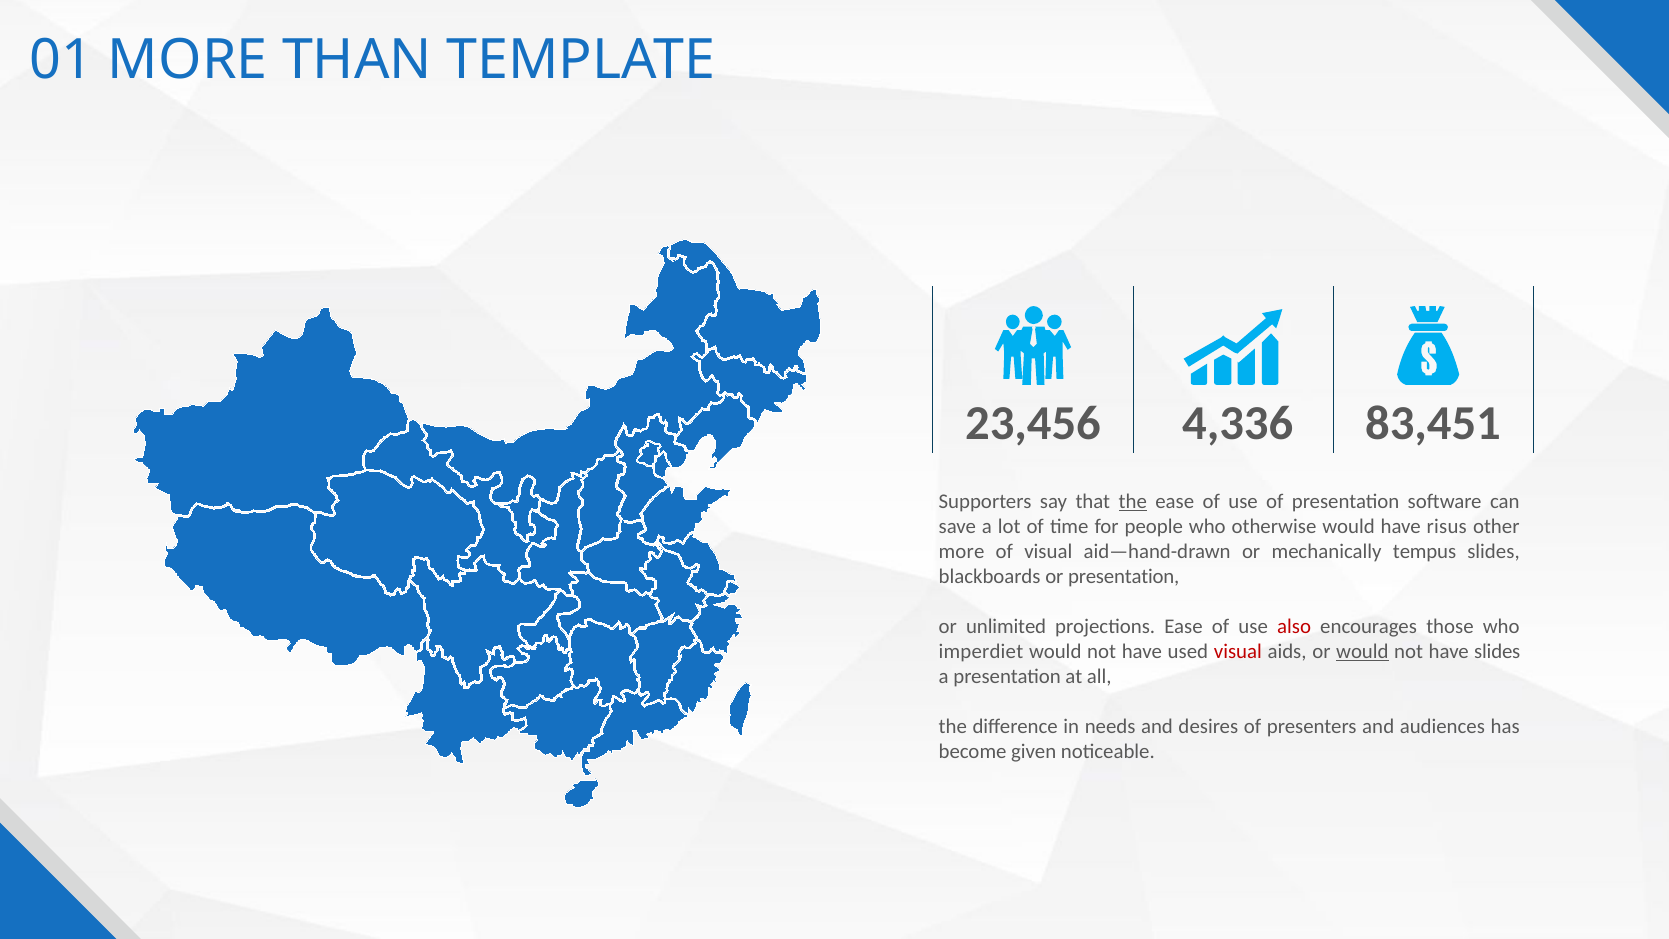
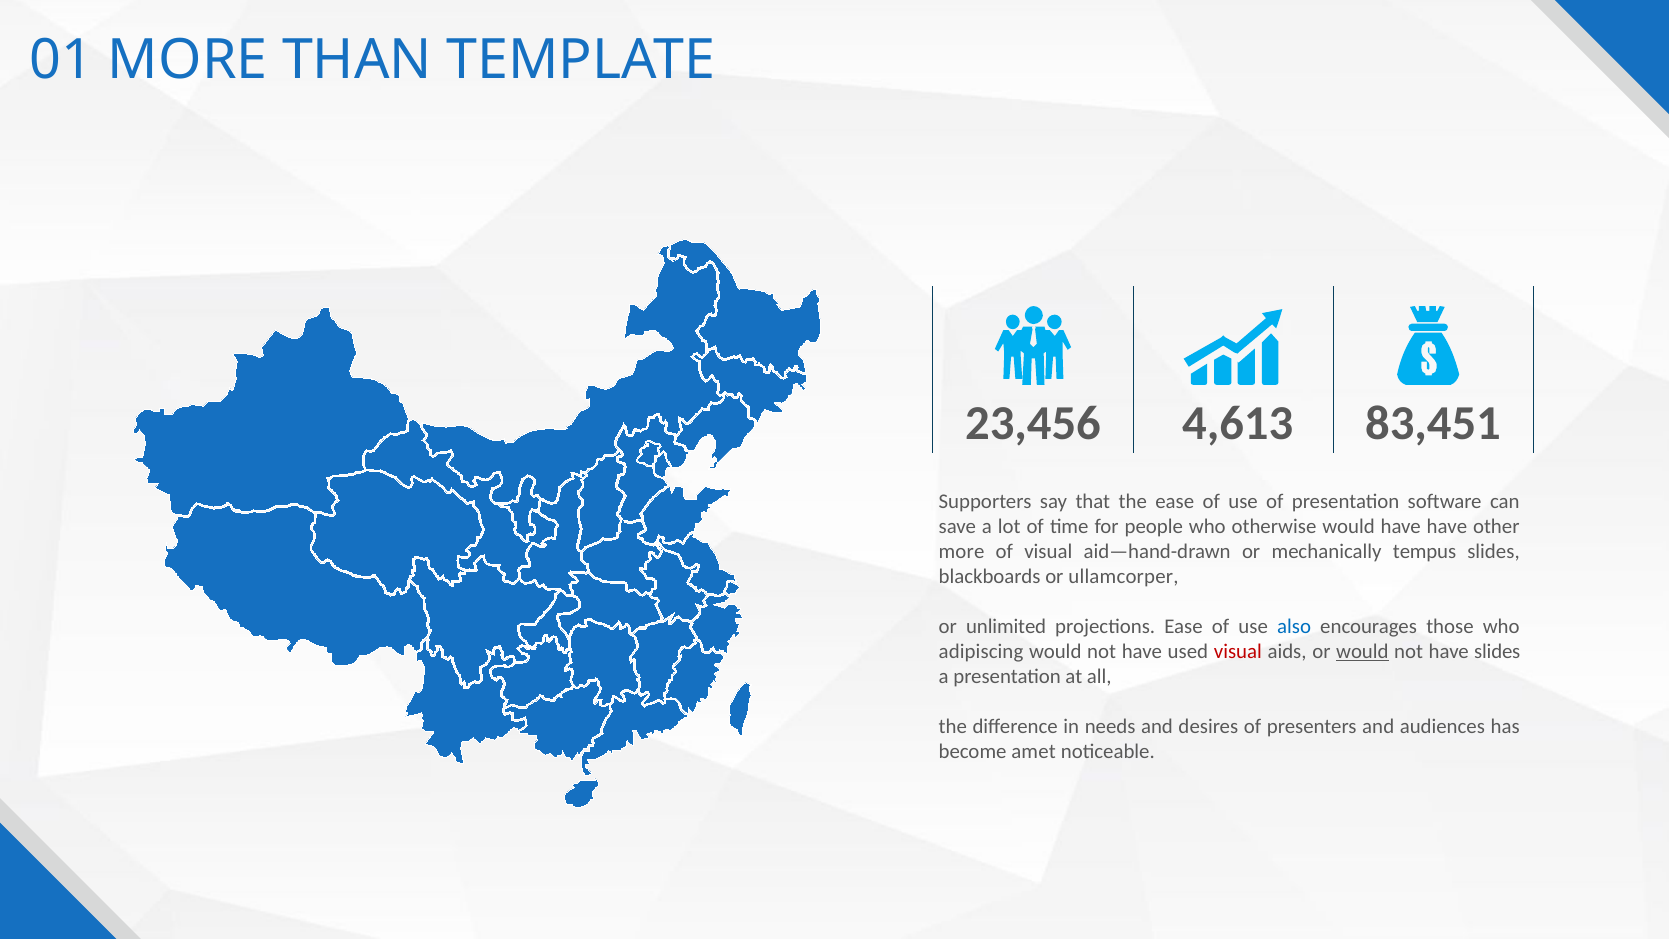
4,336: 4,336 -> 4,613 (1238, 424)
the underline: present -> none (1133, 501)
have risus: risus -> have (1447, 526)
or presentation: presentation -> ullamcorper (1123, 577)
also colour: red -> blue (1294, 627)
imperdiet: imperdiet -> adipiscing (981, 652)
given: given -> amet (1034, 752)
